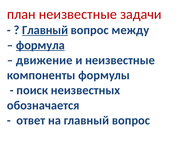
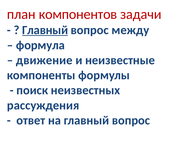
план неизвестные: неизвестные -> компонентов (78, 14)
формула underline: present -> none (40, 45)
обозначается: обозначается -> рассуждения (43, 105)
